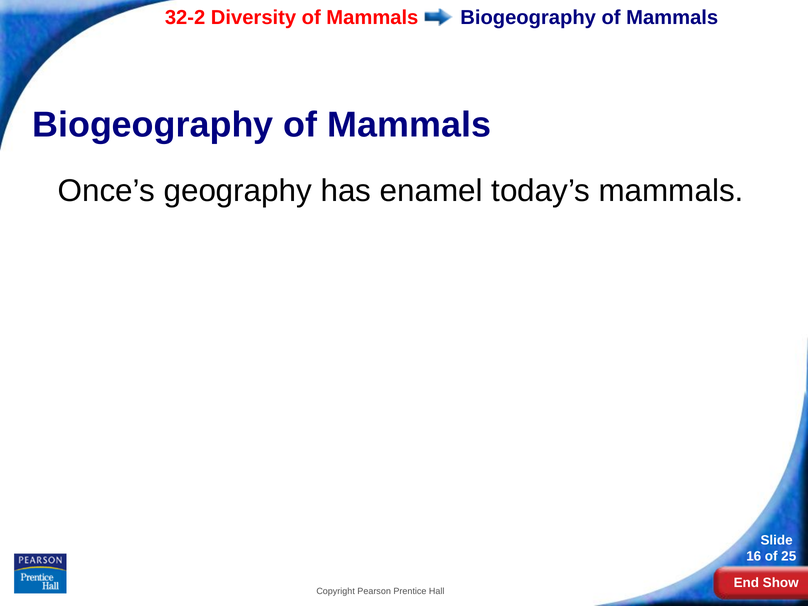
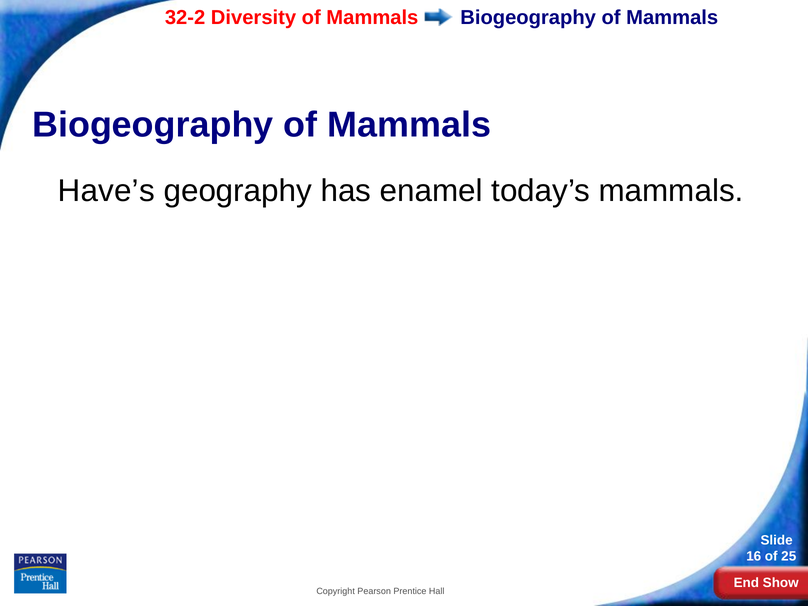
Once’s: Once’s -> Have’s (106, 191)
